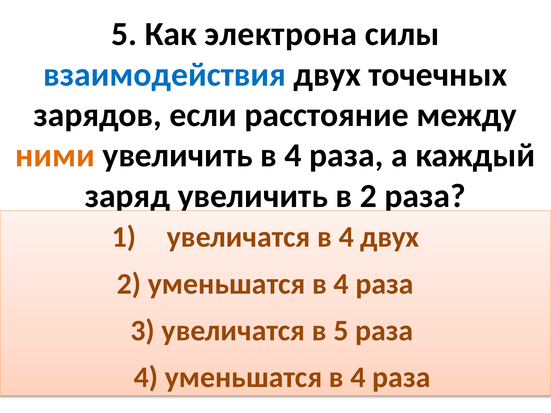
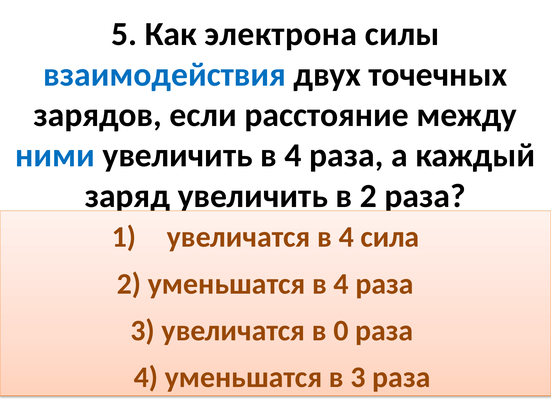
ними colour: orange -> blue (55, 156)
4 двух: двух -> сила (390, 237)
в 5: 5 -> 0 (341, 331)
4 уменьшатся в 4: 4 -> 3 (358, 377)
